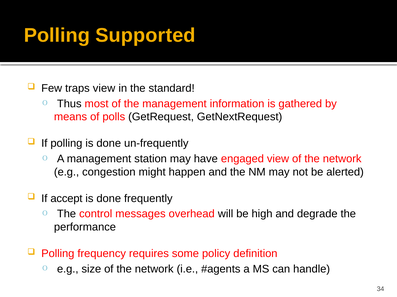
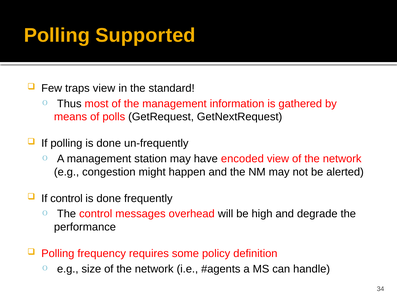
engaged: engaged -> encoded (242, 159)
If accept: accept -> control (66, 199)
